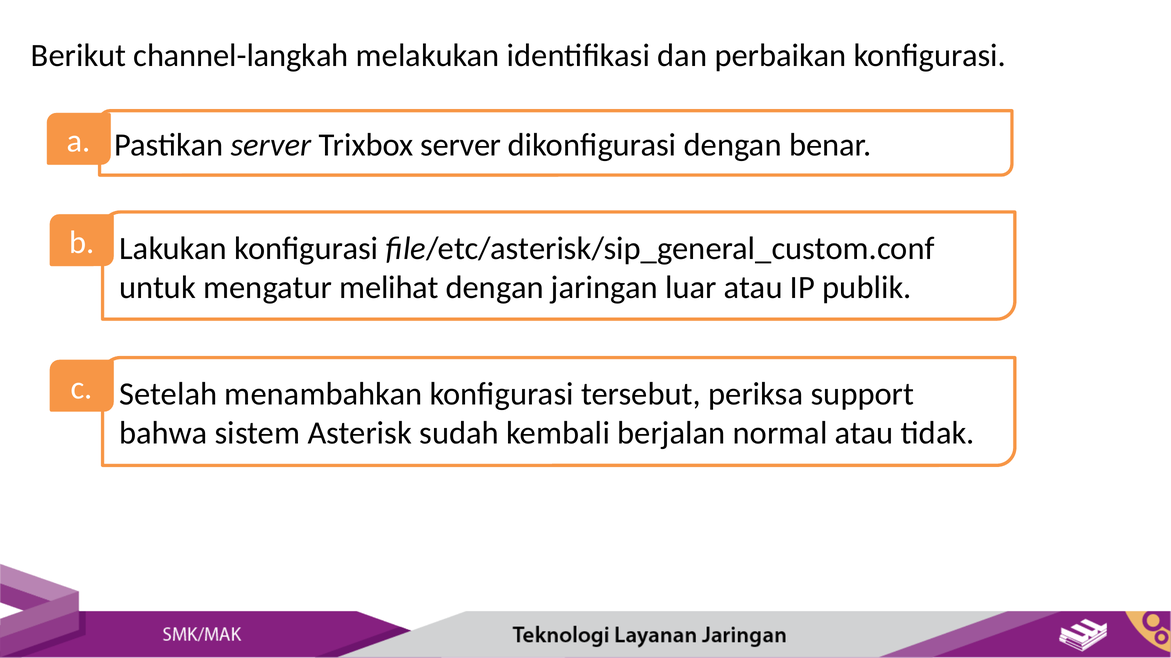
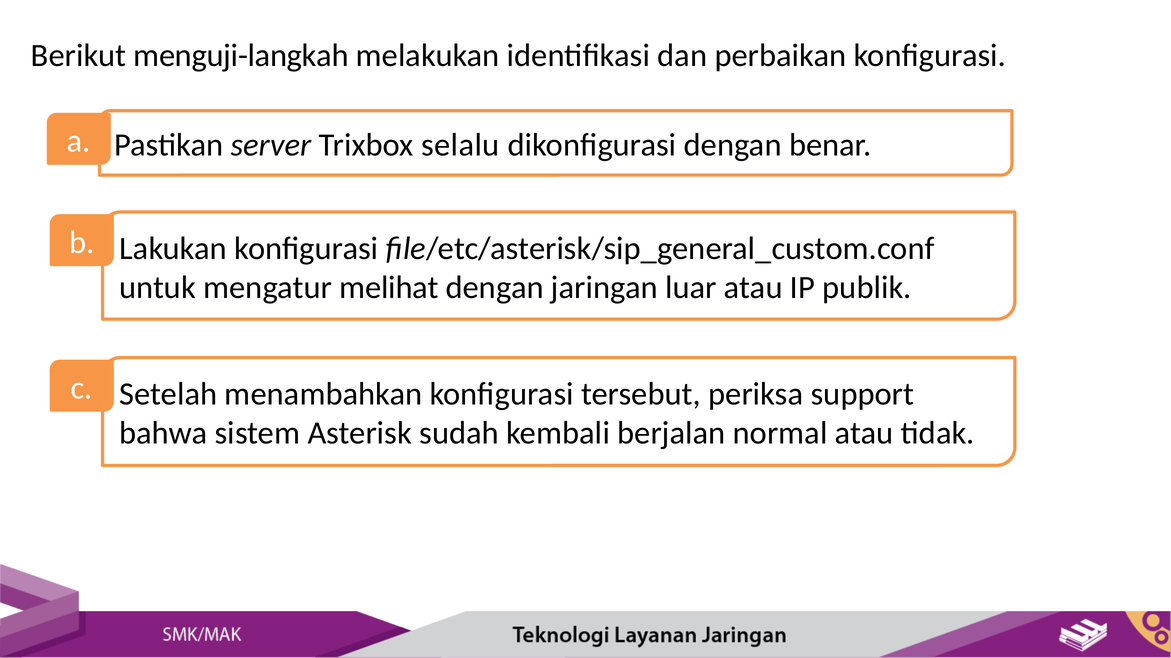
channel-langkah: channel-langkah -> menguji-langkah (241, 56)
Trixbox server: server -> selalu (460, 145)
